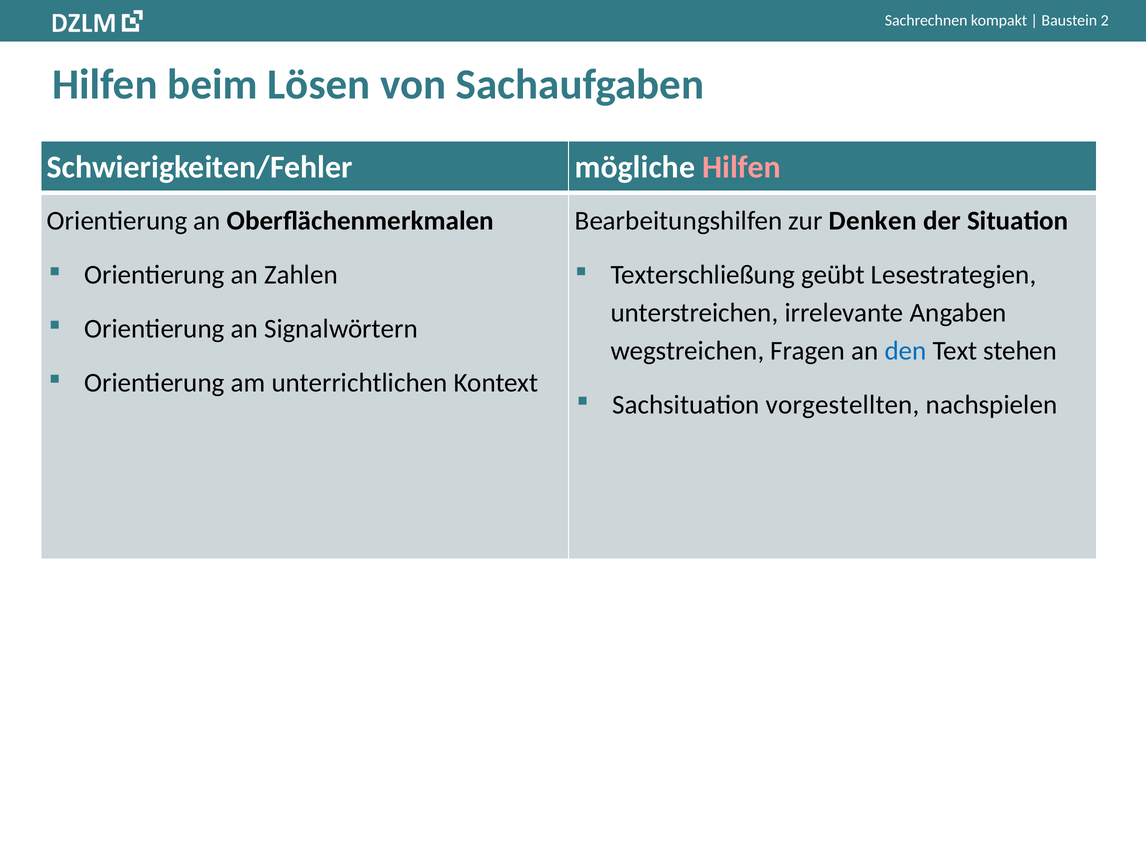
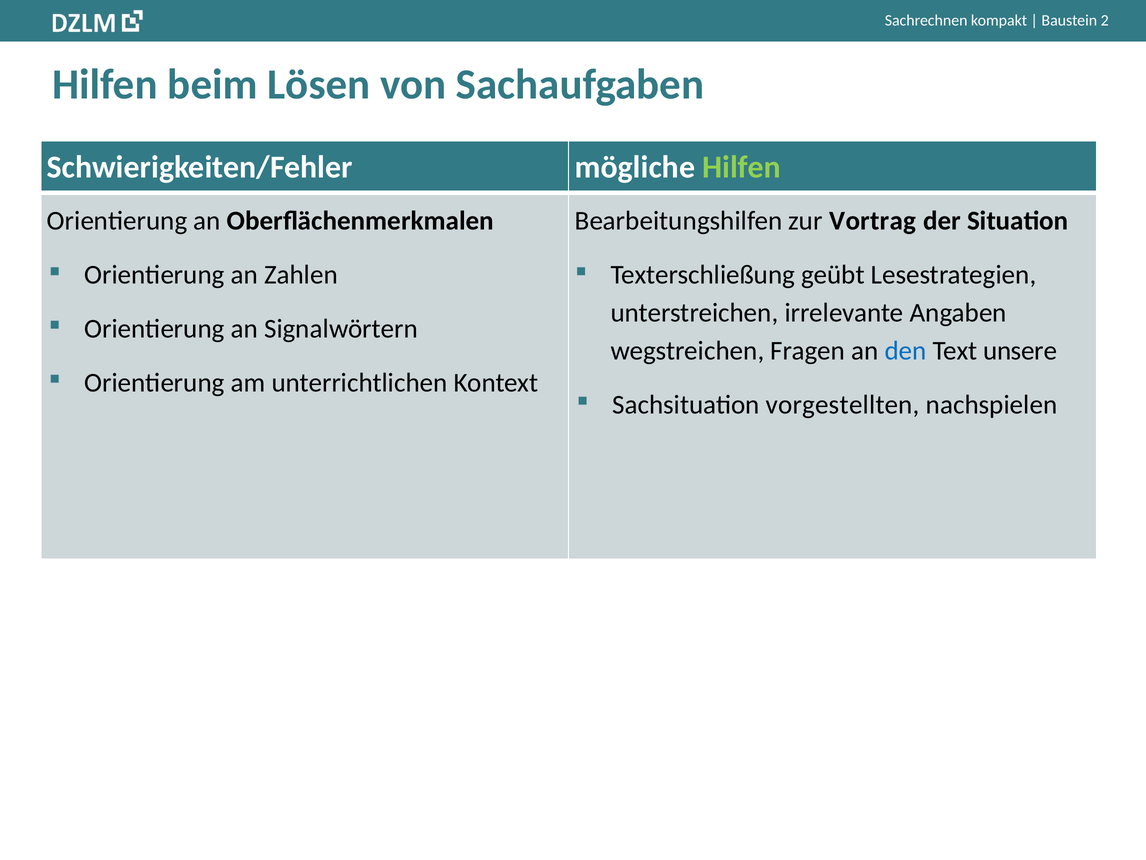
Hilfen colour: pink -> light green (742, 167)
Denken: Denken -> Vortrag (873, 221)
stehen: stehen -> unsere (1020, 351)
